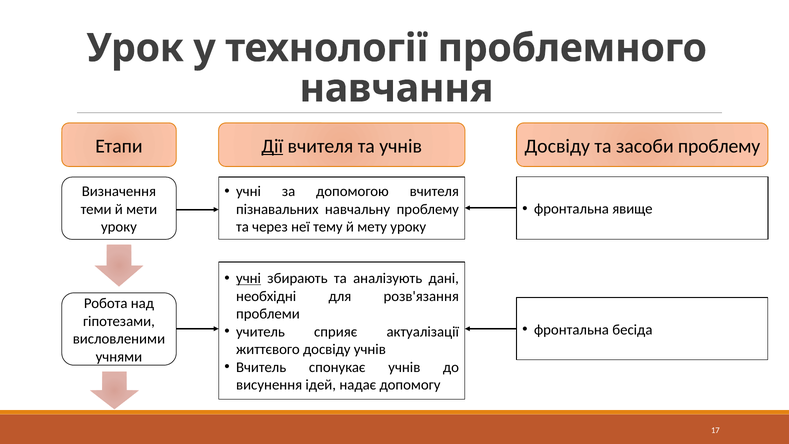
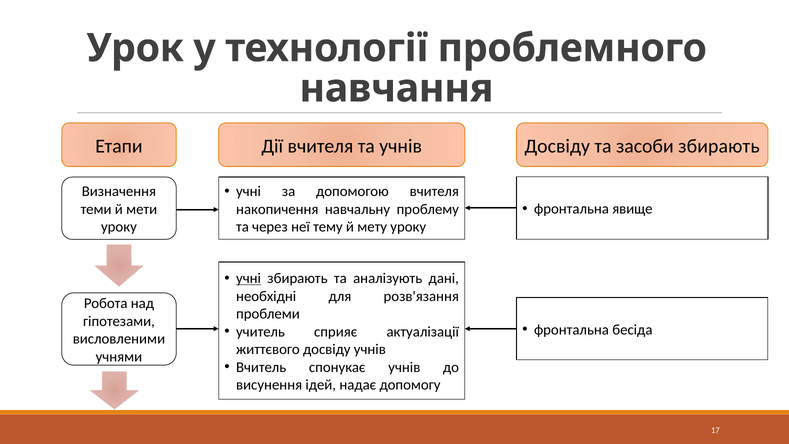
Дії underline: present -> none (272, 146)
засоби проблему: проблему -> збирають (719, 146)
пізнавальних: пізнавальних -> накопичення (277, 209)
